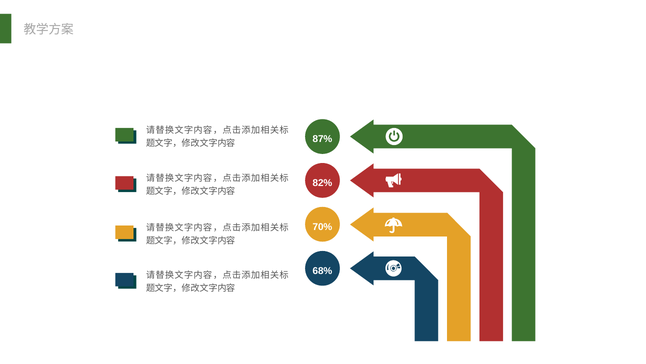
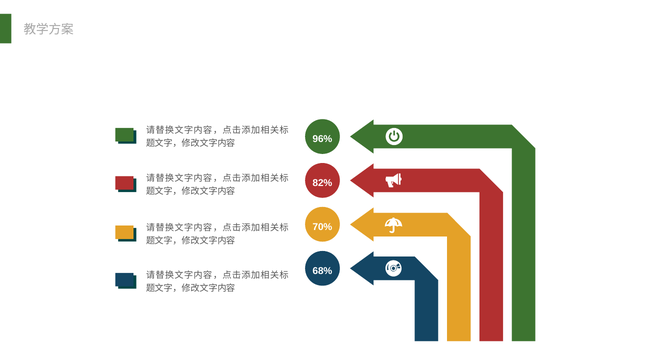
87%: 87% -> 96% (322, 139)
